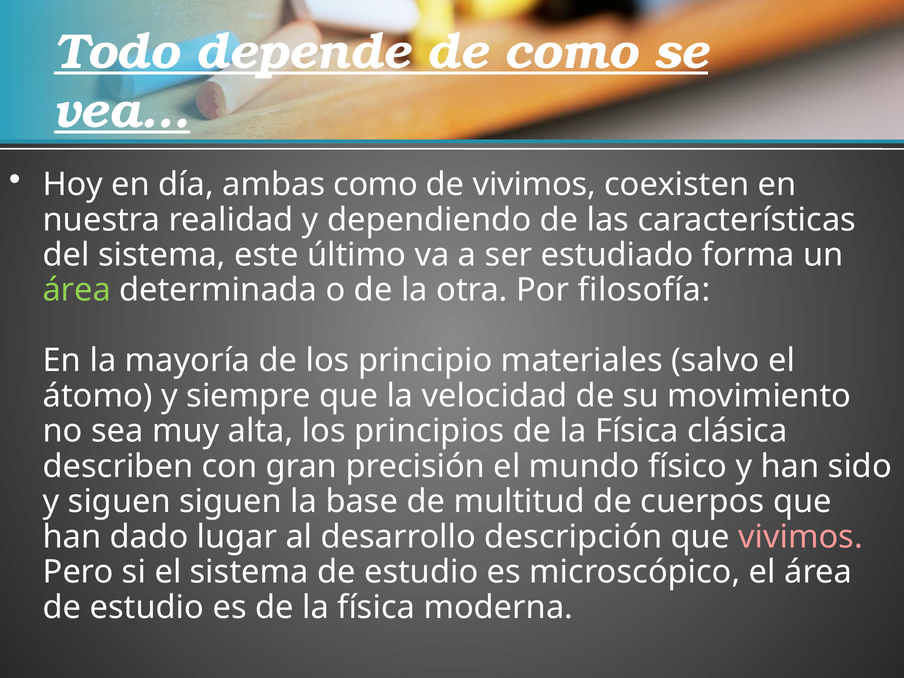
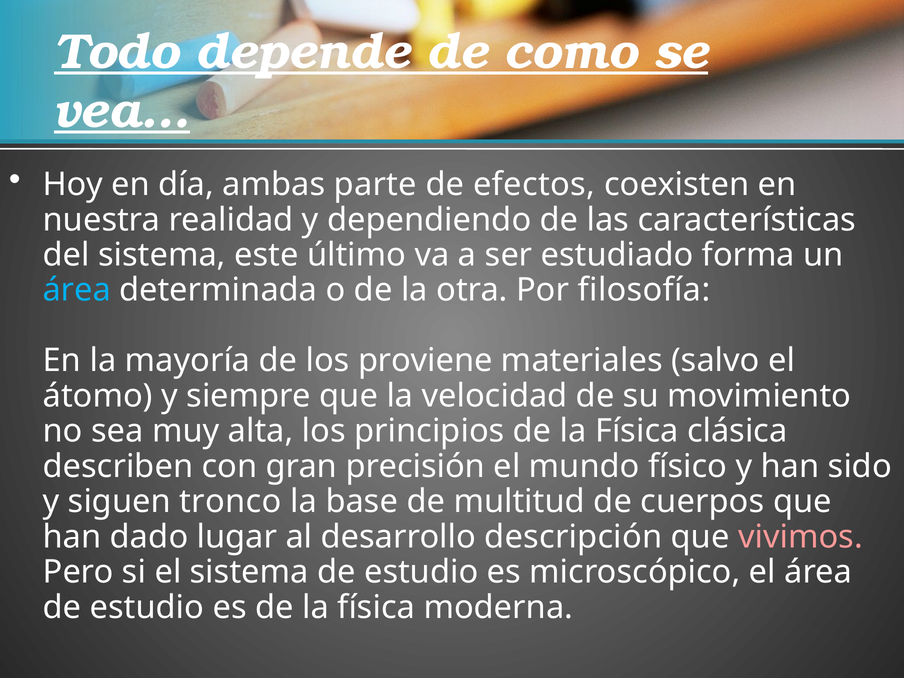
ambas como: como -> parte (375, 185)
de vivimos: vivimos -> efectos (534, 185)
área colour: light green -> light blue (77, 290)
principio: principio -> proviene (425, 361)
siguen siguen: siguen -> tronco (230, 502)
